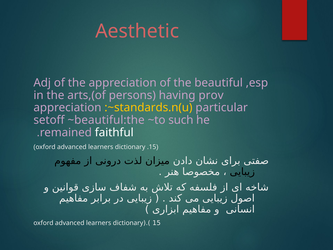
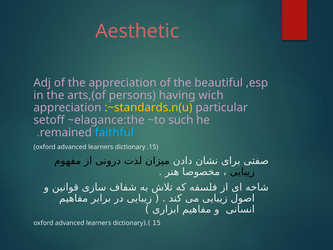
prov: prov -> wich (211, 95)
~beautiful:the: ~beautiful:the -> ~elagance:the (106, 120)
faithful colour: white -> light blue (114, 133)
